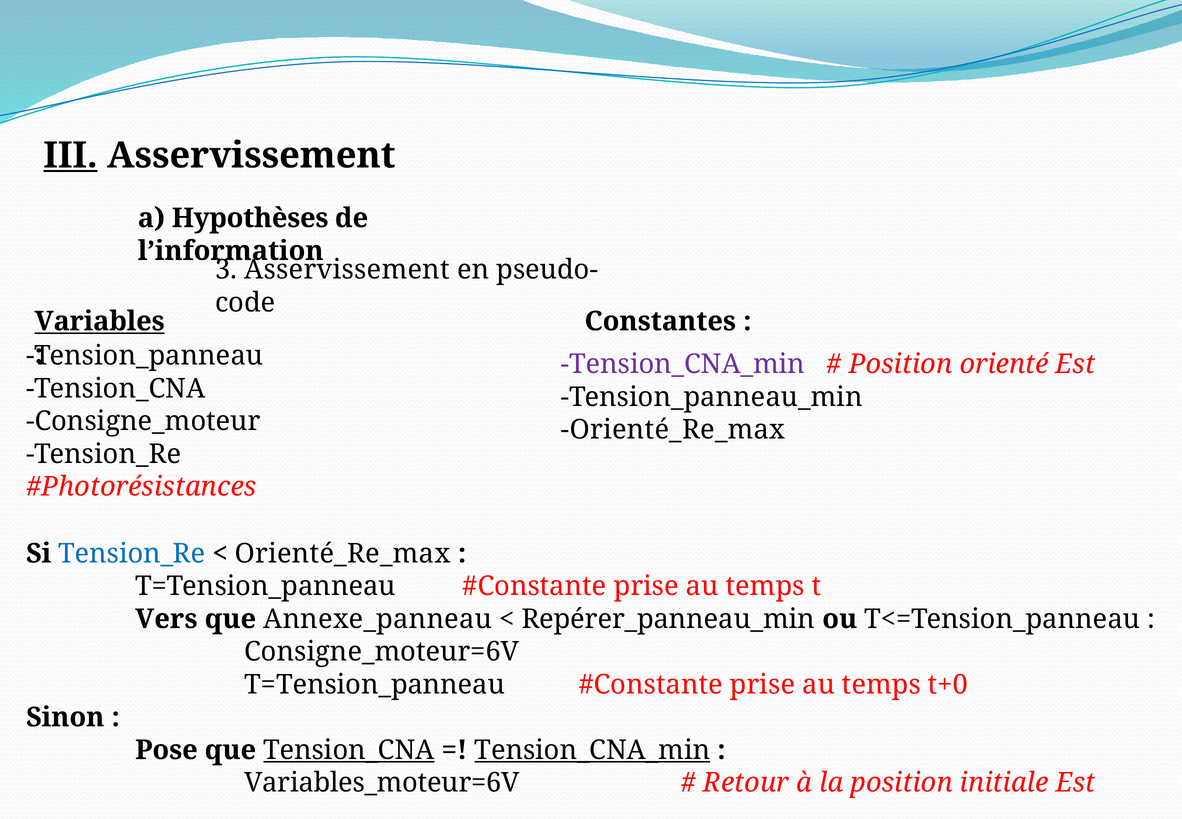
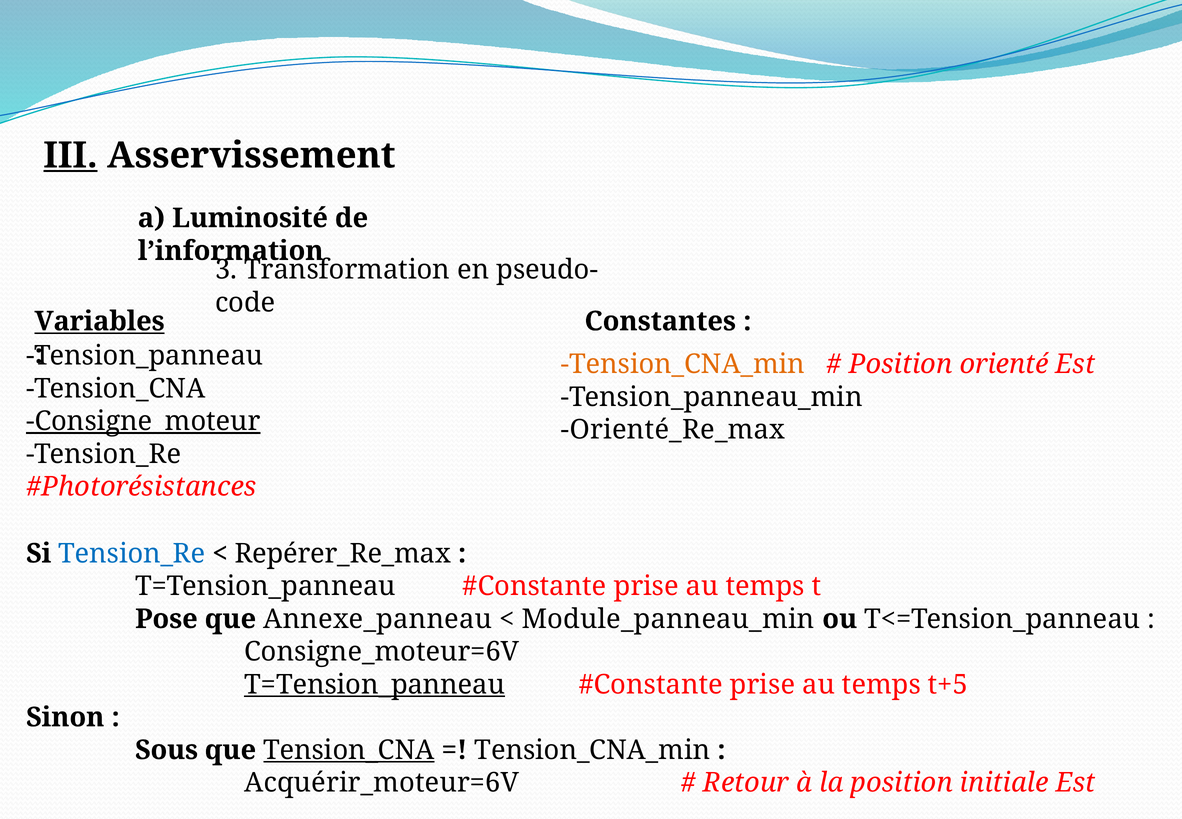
Hypothèses: Hypothèses -> Luminosité (250, 218)
3 Asservissement: Asservissement -> Transformation (347, 270)
Tension_CNA_min colour: purple -> orange (683, 364)
Consigne_moteur underline: none -> present (143, 421)
Orienté_Re_max: Orienté_Re_max -> Repérer_Re_max (343, 553)
Vers: Vers -> Pose (166, 618)
Repérer_panneau_min: Repérer_panneau_min -> Module_panneau_min (668, 618)
T=Tension_panneau underline: none -> present (375, 684)
t+0: t+0 -> t+5 (948, 684)
Pose: Pose -> Sous (167, 749)
Tension_CNA_min underline: present -> none (592, 749)
Variables_moteur=6V: Variables_moteur=6V -> Acquérir_moteur=6V (382, 782)
